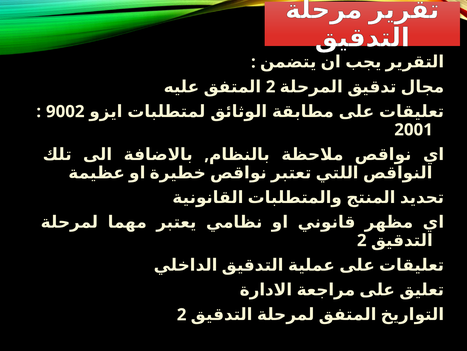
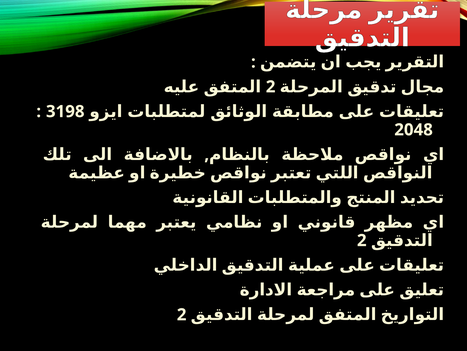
9002: 9002 -> 3198 (65, 111)
2001: 2001 -> 2048 (414, 130)
